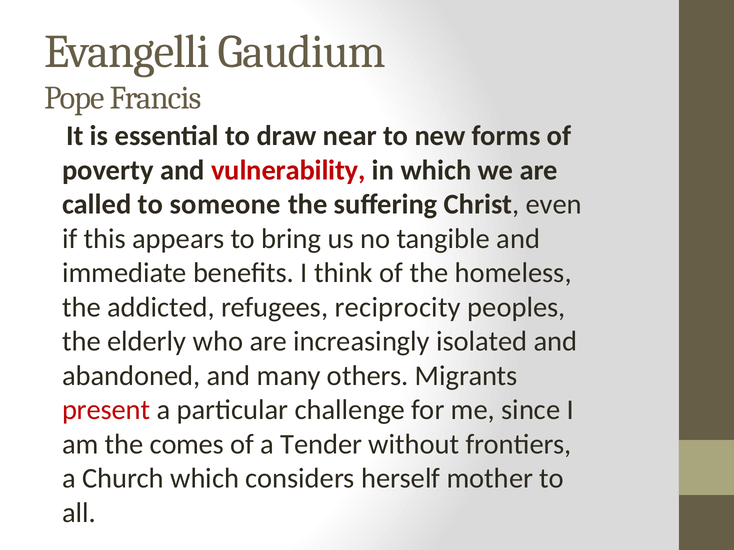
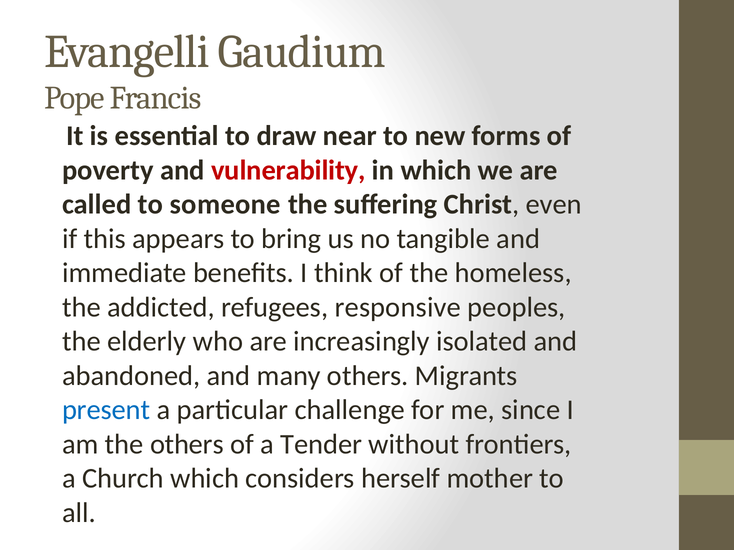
reciprocity: reciprocity -> responsive (398, 307)
present colour: red -> blue (106, 410)
the comes: comes -> others (187, 445)
